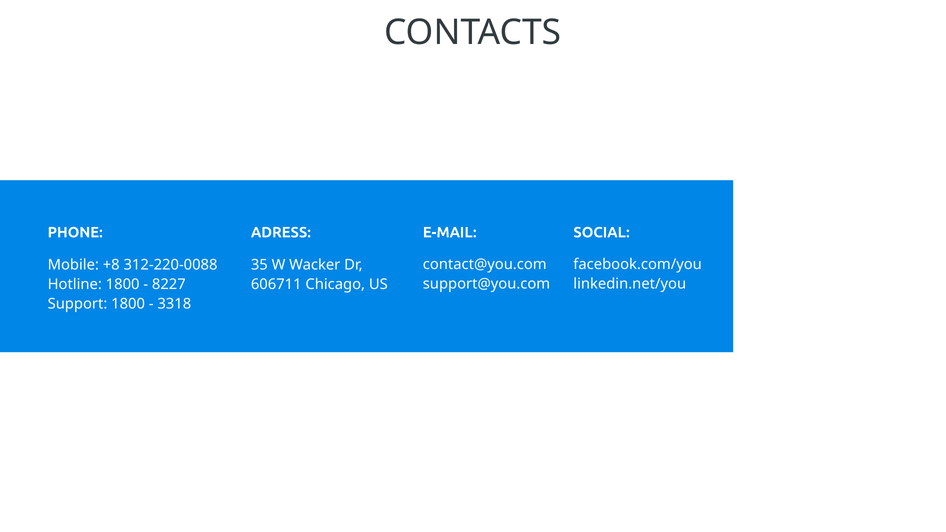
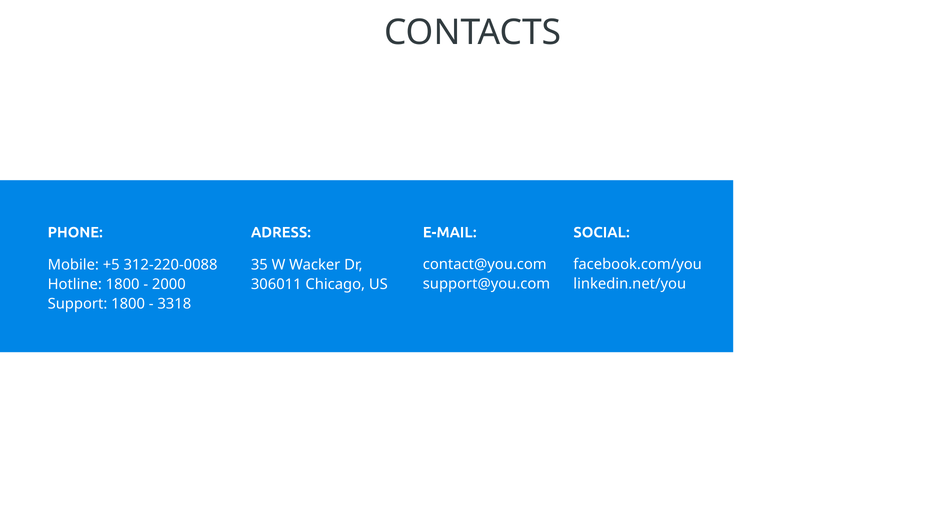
+8: +8 -> +5 (111, 265)
8227: 8227 -> 2000 (169, 284)
606711: 606711 -> 306011 (276, 285)
